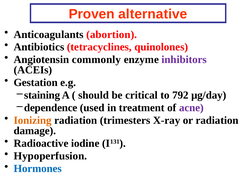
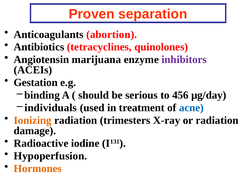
alternative: alternative -> separation (153, 14)
commonly: commonly -> marijuana (96, 60)
staining: staining -> binding (42, 95)
critical: critical -> serious (142, 95)
792: 792 -> 456 (180, 95)
dependence: dependence -> individuals (51, 108)
acne colour: purple -> blue (191, 108)
Hormones colour: blue -> orange (38, 169)
